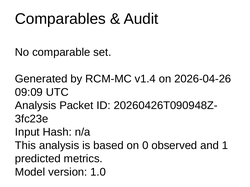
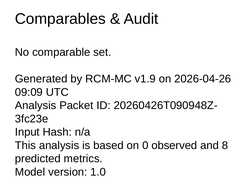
v1.4: v1.4 -> v1.9 (145, 79)
1: 1 -> 8 (225, 146)
